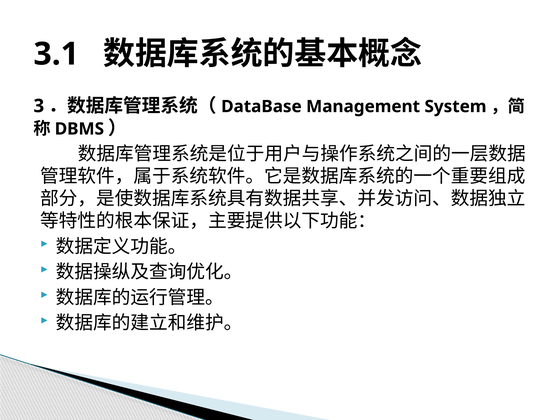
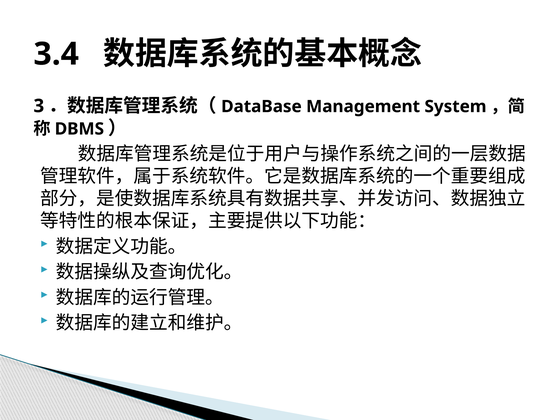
3.1: 3.1 -> 3.4 (56, 54)
